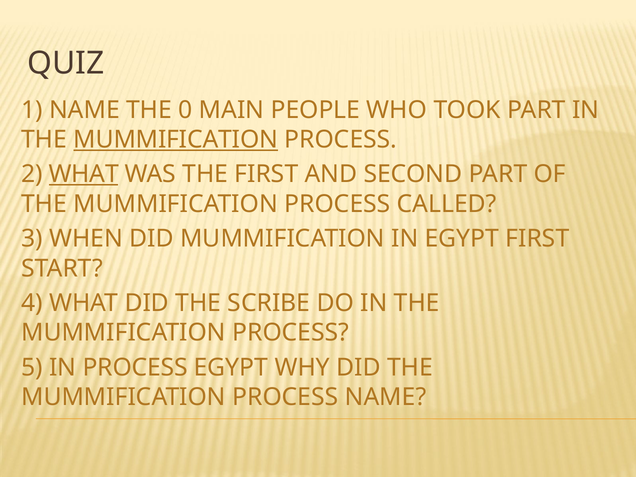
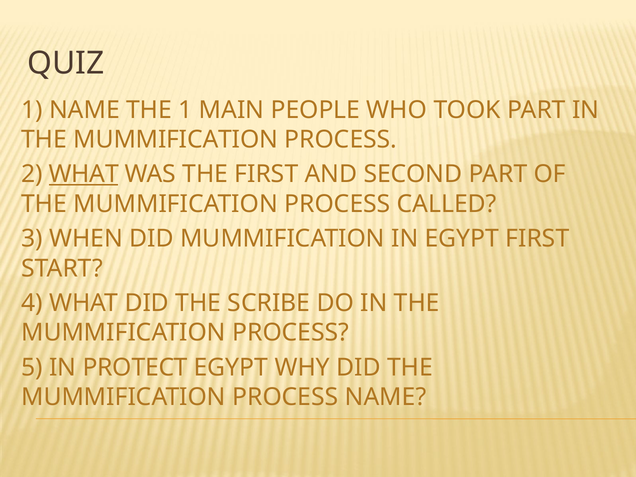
THE 0: 0 -> 1 (185, 110)
MUMMIFICATION underline: present -> none (176, 140)
IN PROCESS: PROCESS -> PROTECT (135, 367)
